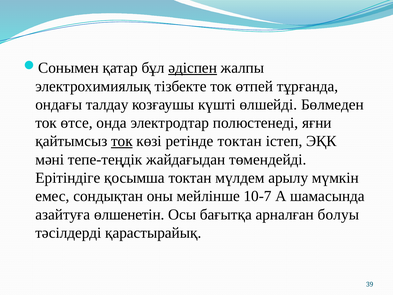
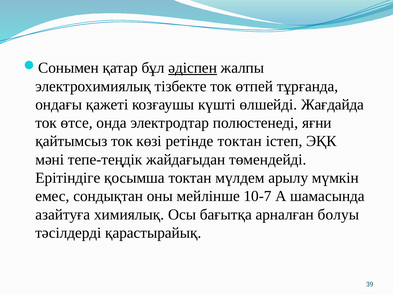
талдау: талдау -> қажеті (107, 104)
Бөлмеден: Бөлмеден -> Жағдайда (332, 104)
ток underline: present -> none (122, 141)
өлшенетін: өлшенетін -> химиялық (129, 214)
